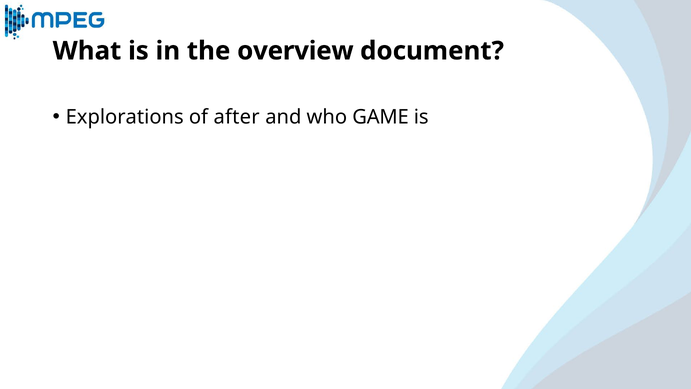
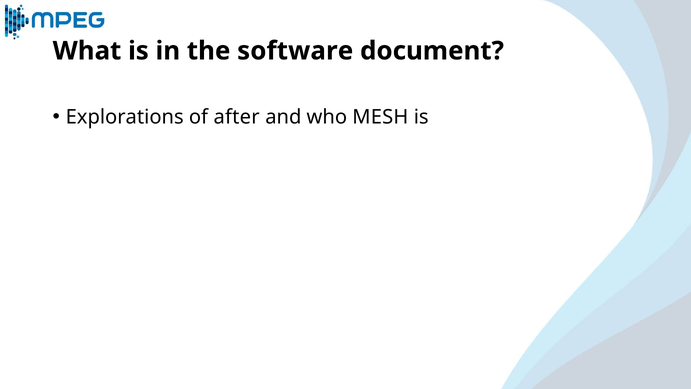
overview: overview -> software (295, 51)
GAME: GAME -> MESH (380, 117)
